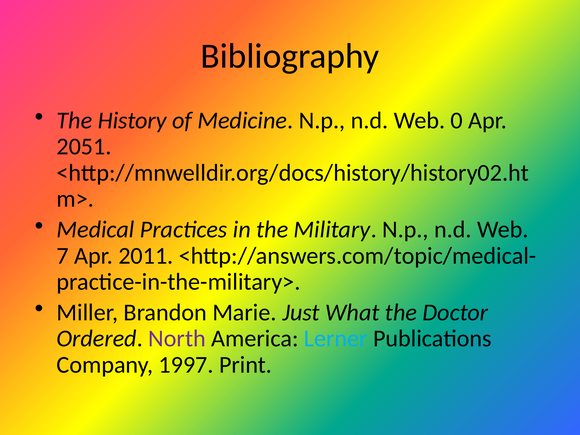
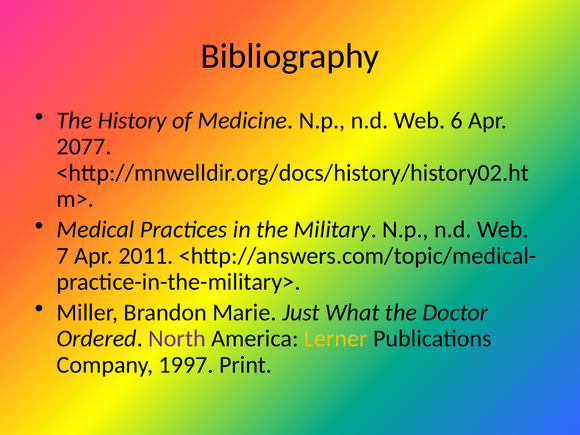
0: 0 -> 6 (457, 121)
2051: 2051 -> 2077 (84, 147)
Lerner colour: light blue -> yellow (336, 339)
